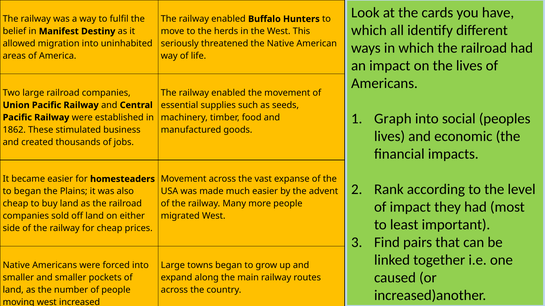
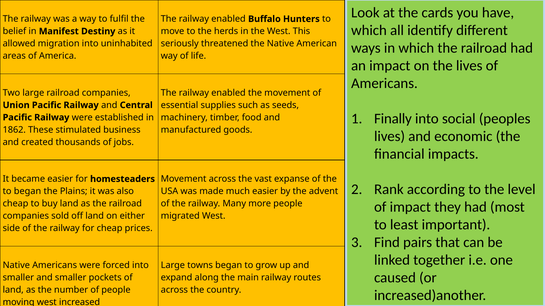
Graph: Graph -> Finally (393, 119)
